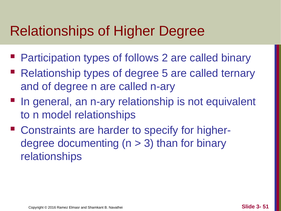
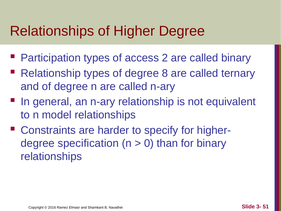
follows: follows -> access (142, 58)
5: 5 -> 8 (165, 73)
documenting: documenting -> specification (88, 143)
3: 3 -> 0 (149, 143)
